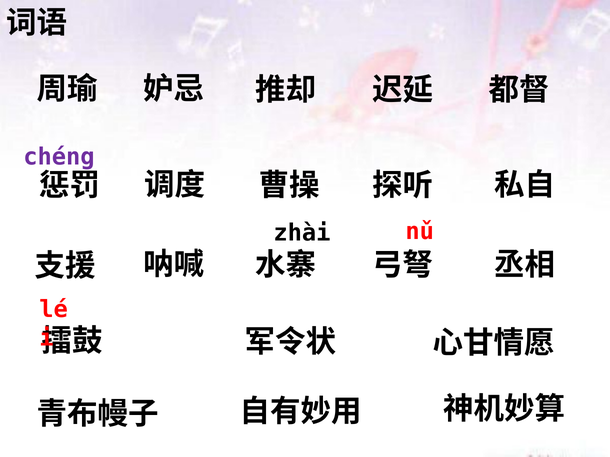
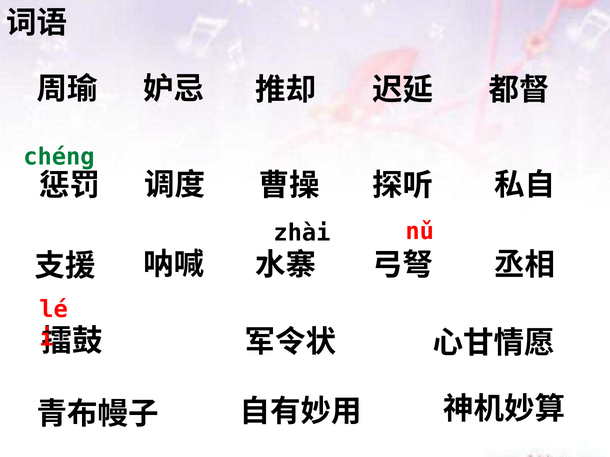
chéng colour: purple -> green (59, 157)
